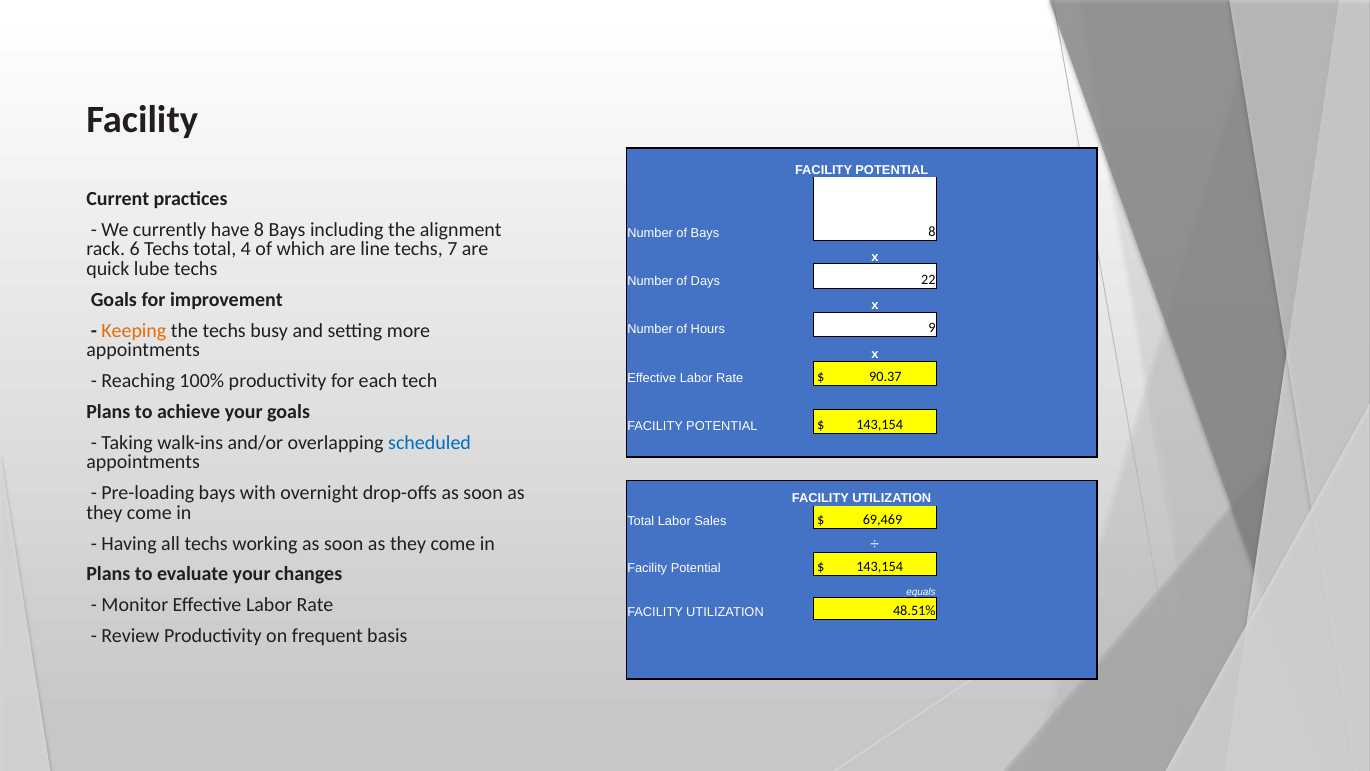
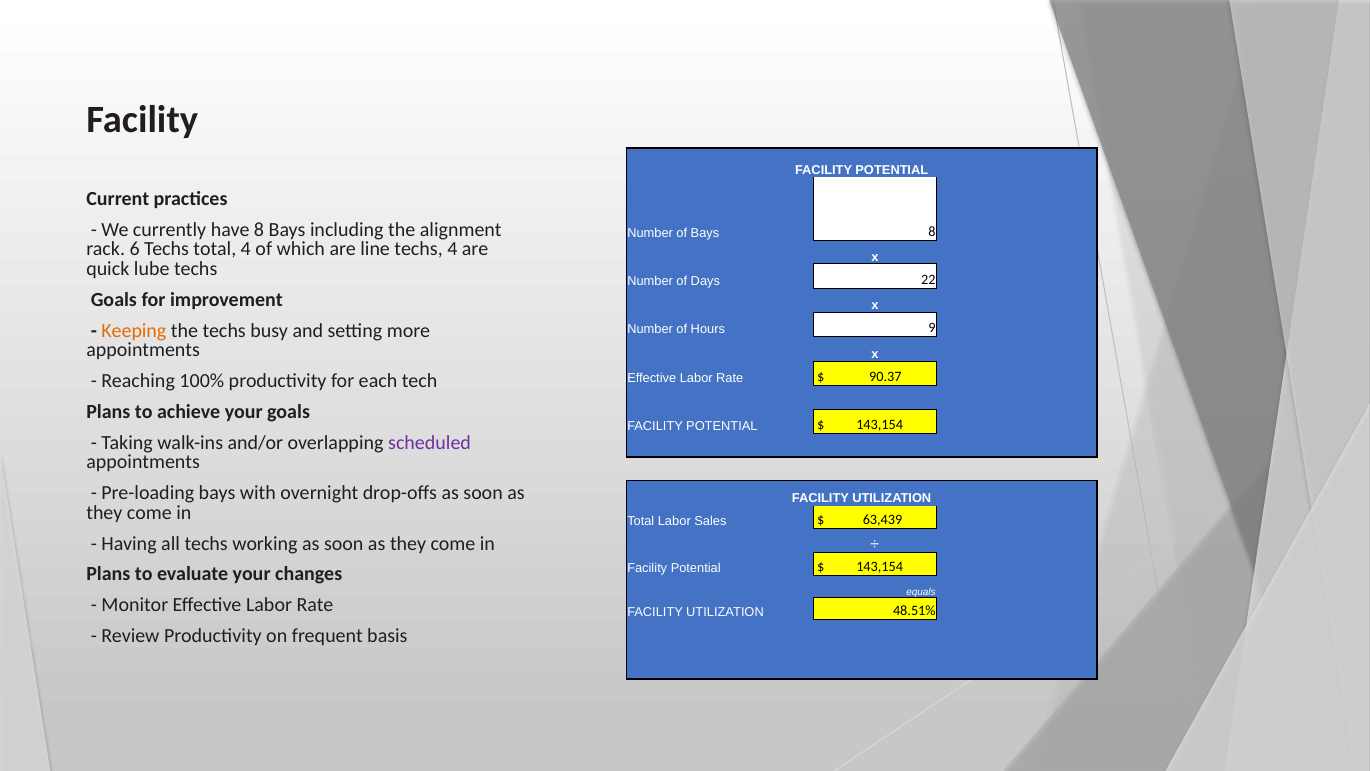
techs 7: 7 -> 4 (452, 249)
scheduled colour: blue -> purple (430, 443)
69,469: 69,469 -> 63,439 (883, 519)
